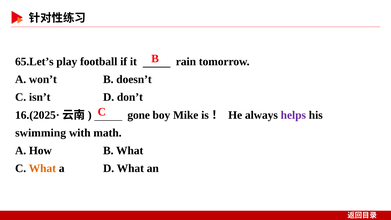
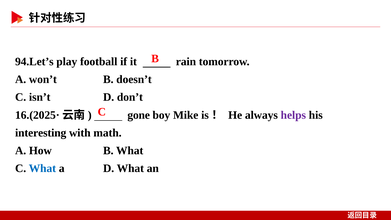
65.Let’s: 65.Let’s -> 94.Let’s (34, 62)
swimming: swimming -> interesting (41, 133)
What colour: orange -> blue (42, 168)
